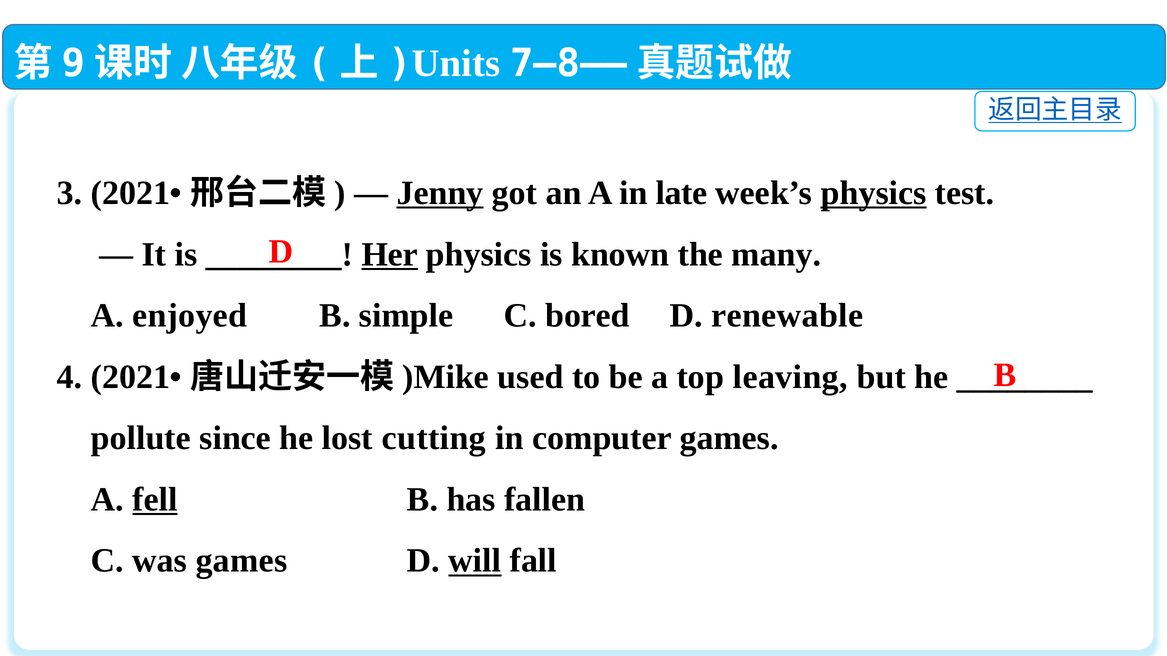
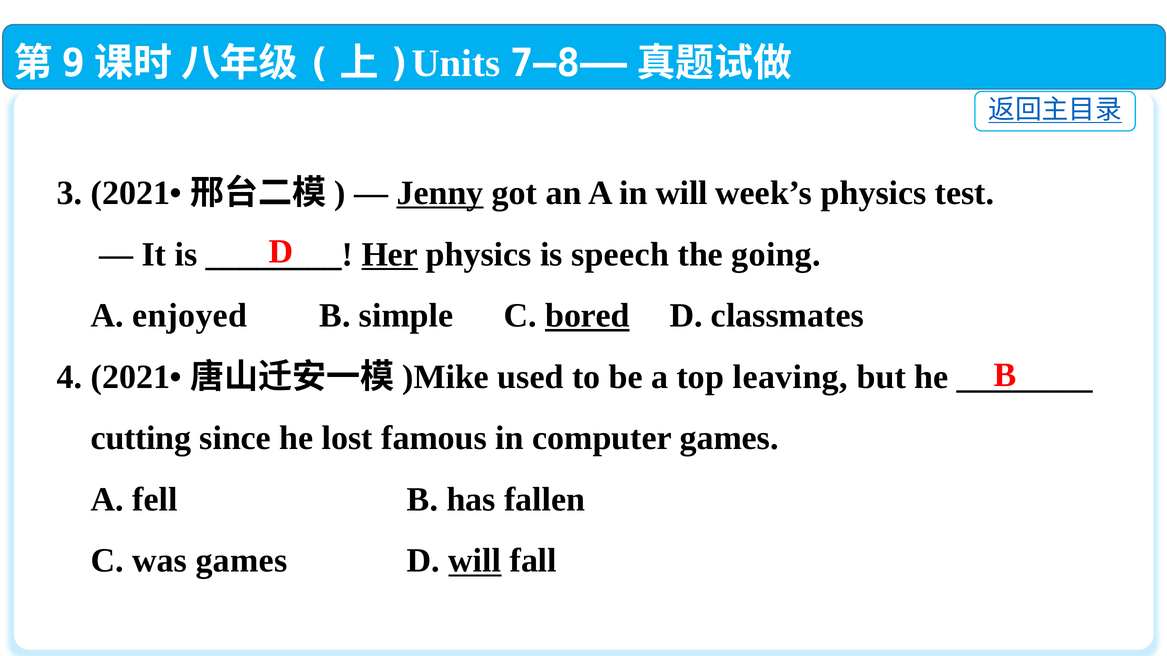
in late: late -> will (682, 193)
physics underline: present -> none (874, 193)
known: known -> speech (620, 255)
many: many -> going (776, 255)
bored underline: none -> present (588, 316)
renewable: renewable -> classmates (787, 316)
pollute: pollute -> cutting (141, 438)
cutting: cutting -> famous (434, 438)
fell underline: present -> none (155, 500)
